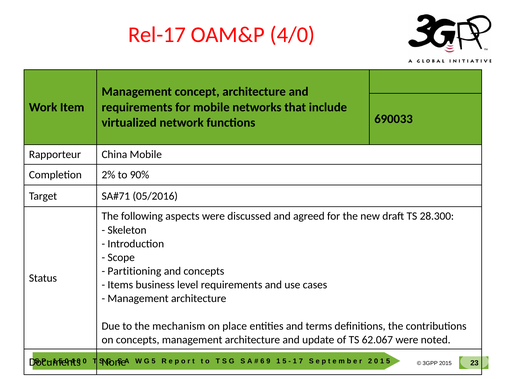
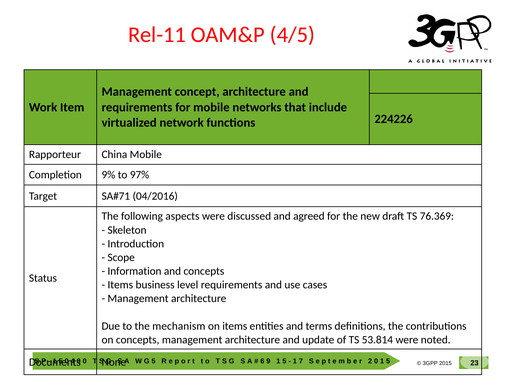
Rel-17: Rel-17 -> Rel-11 (157, 35)
4/0: 4/0 -> 4/5 (292, 35)
690033: 690033 -> 224226 (394, 119)
2%: 2% -> 9% (108, 175)
90%: 90% -> 97% (140, 175)
05/2016: 05/2016 -> 04/2016 (155, 196)
28.300: 28.300 -> 76.369 (437, 217)
Partitioning: Partitioning -> Information (134, 272)
on place: place -> items (235, 327)
62.067: 62.067 -> 53.814 (377, 340)
